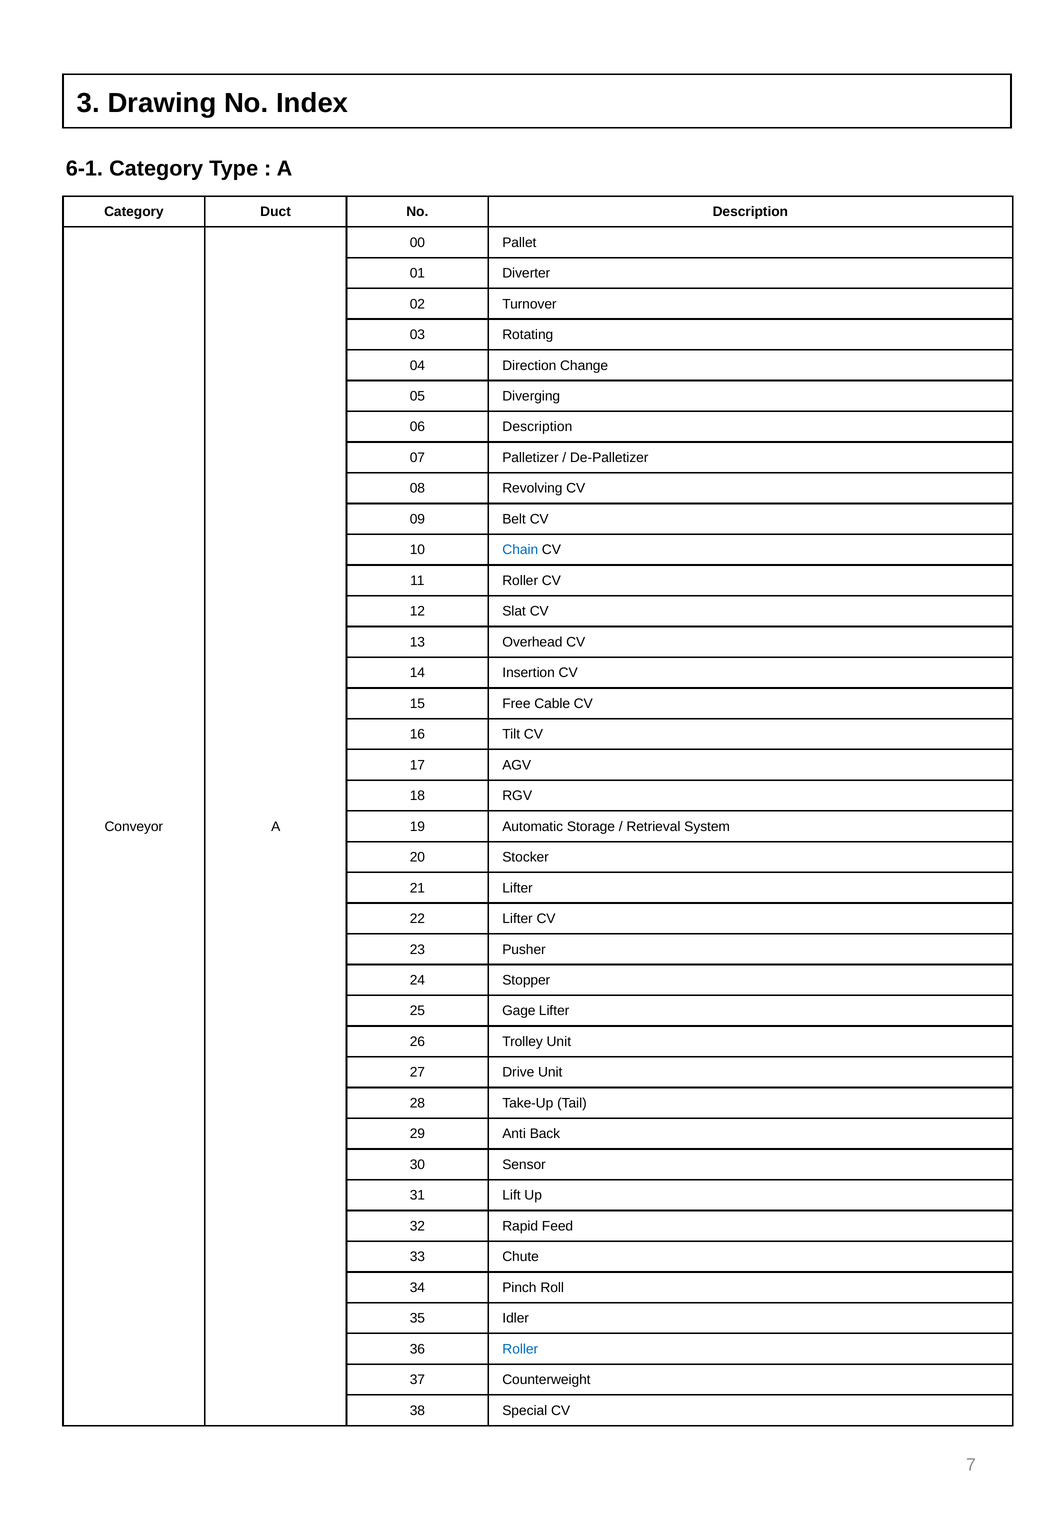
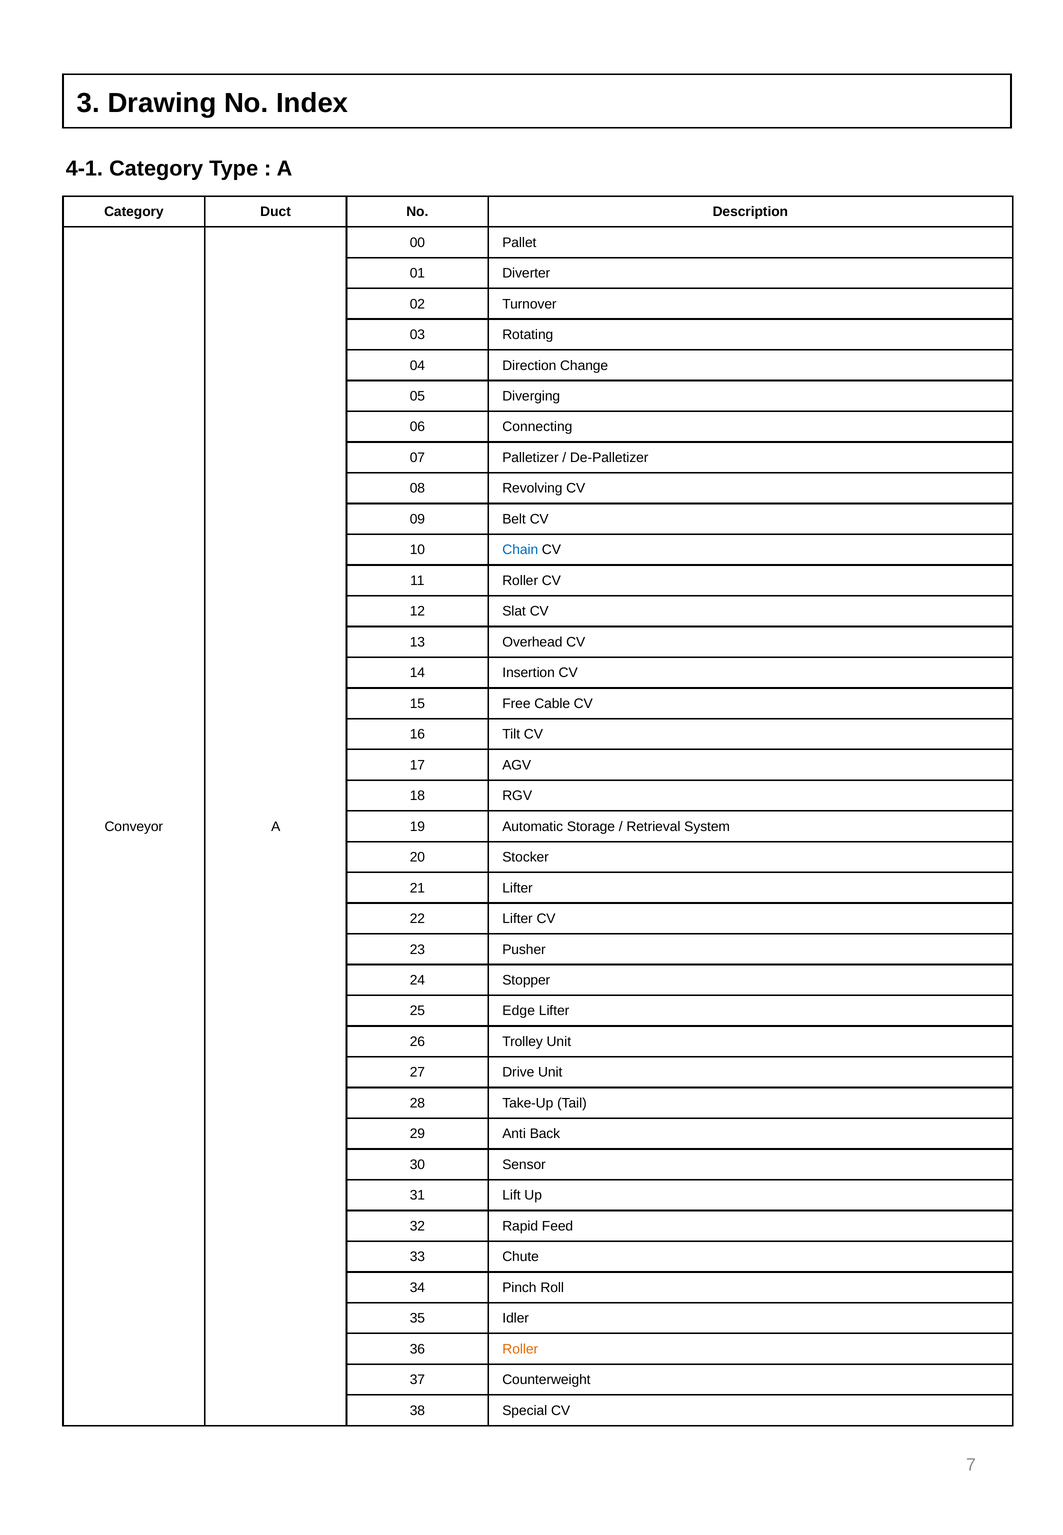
6-1: 6-1 -> 4-1 (84, 169)
06 Description: Description -> Connecting (537, 427)
Gage: Gage -> Edge (519, 1011)
Roller colour: blue -> orange (520, 1349)
